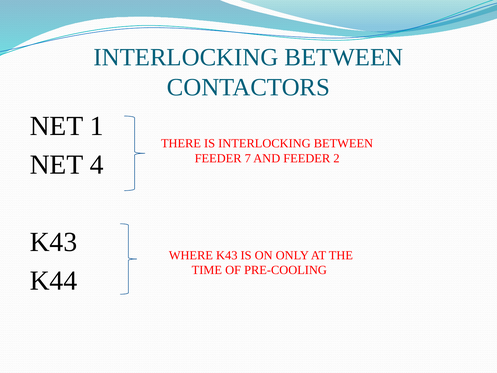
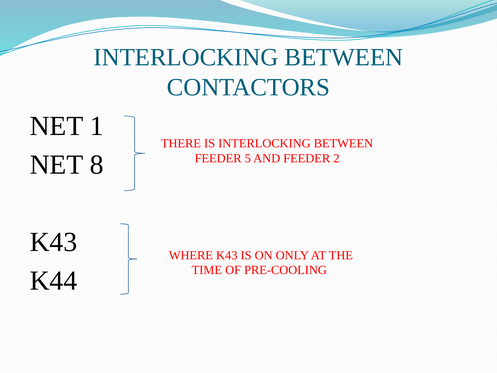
4: 4 -> 8 (97, 165)
7: 7 -> 5 (248, 158)
